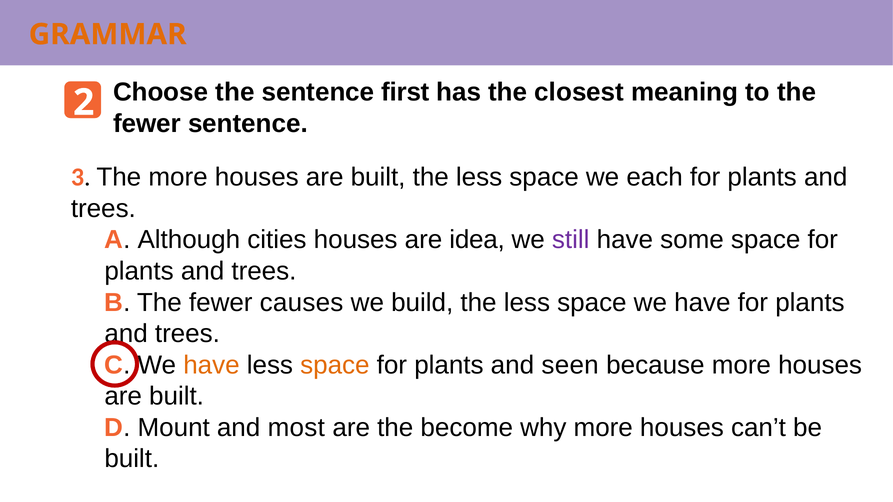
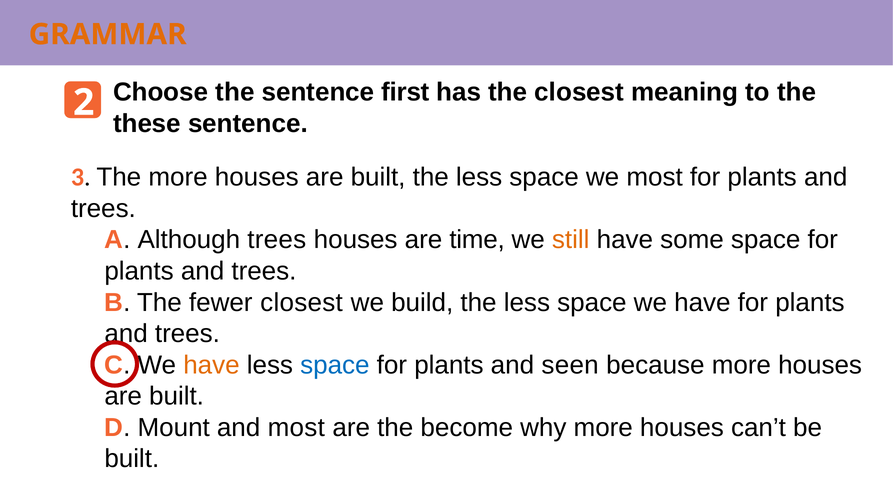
fewer: fewer -> these (147, 124)
we each: each -> most (655, 178)
Although cities: cities -> trees (277, 240)
idea: idea -> time (477, 240)
still colour: purple -> orange (571, 240)
fewer causes: causes -> closest (302, 303)
space colour: orange -> blue (335, 365)
